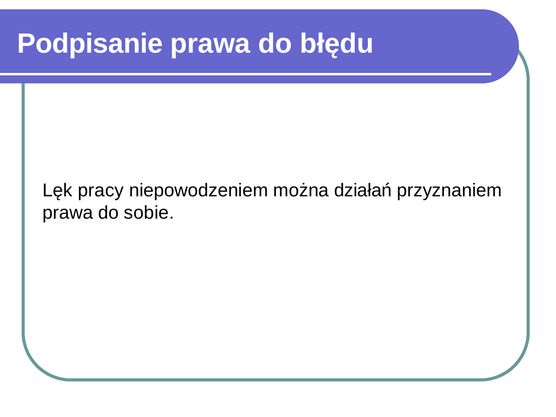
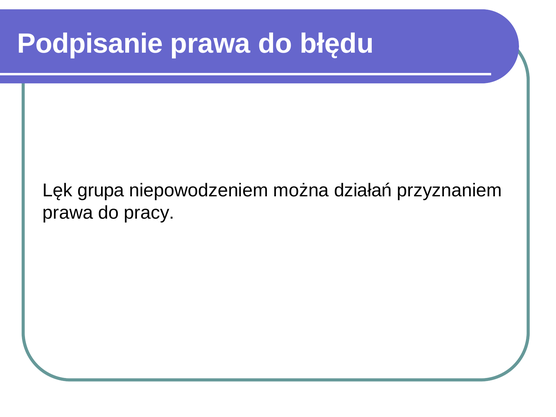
pracy: pracy -> grupa (101, 190)
sobie: sobie -> pracy (149, 213)
